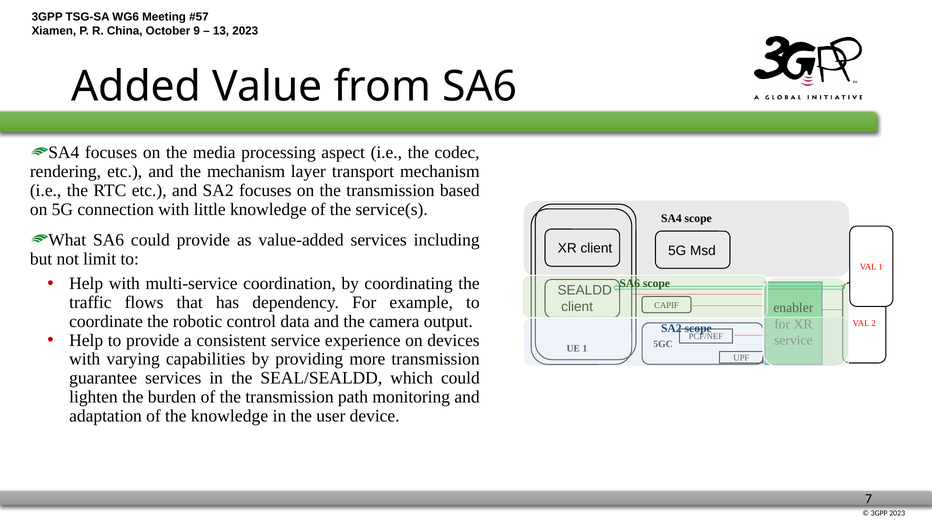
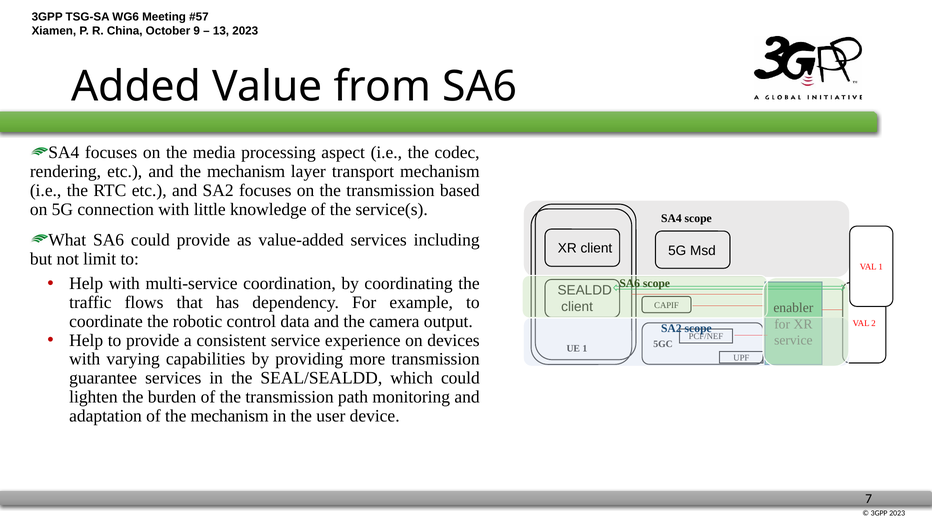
of the knowledge: knowledge -> mechanism (230, 415)
